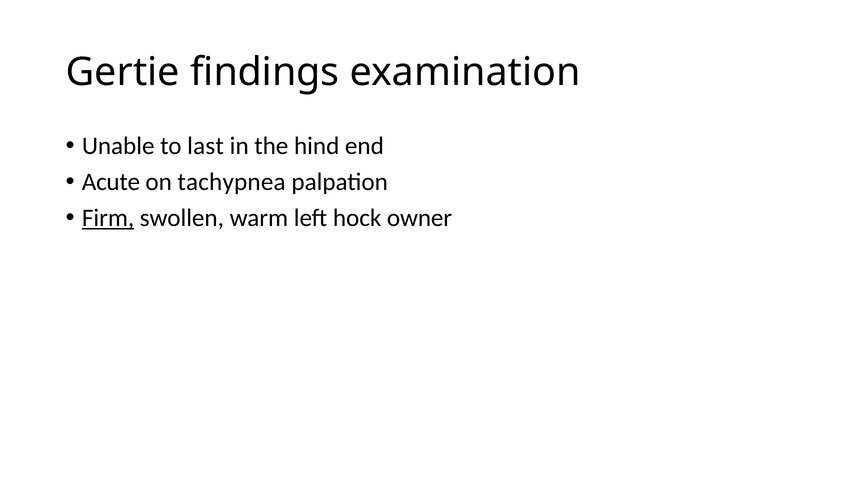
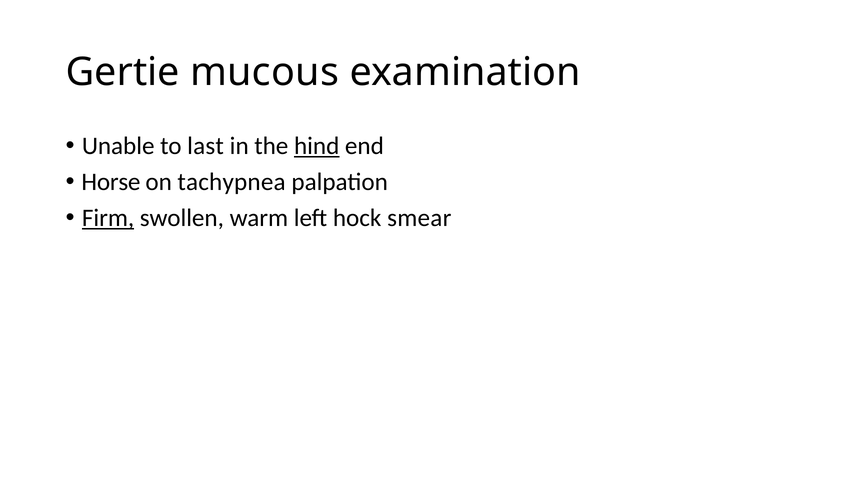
findings: findings -> mucous (265, 72)
hind underline: none -> present (317, 146)
Acute: Acute -> Horse (111, 182)
owner: owner -> smear (419, 218)
